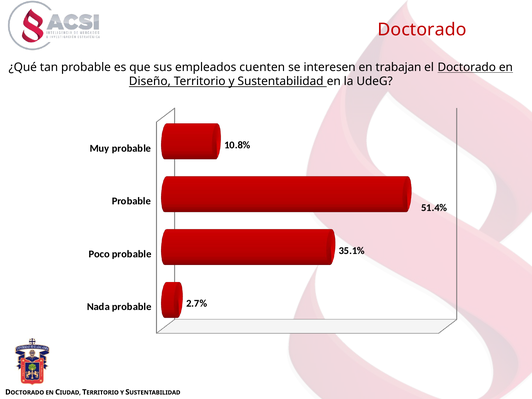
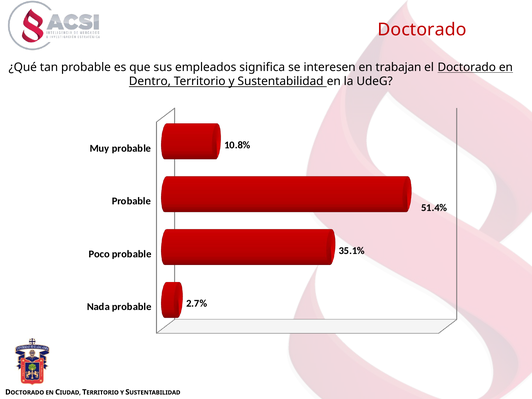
cuenten: cuenten -> significa (262, 67)
Diseño: Diseño -> Dentro (150, 81)
